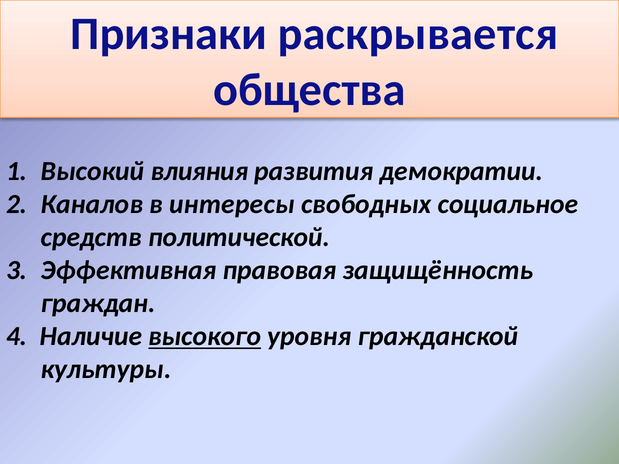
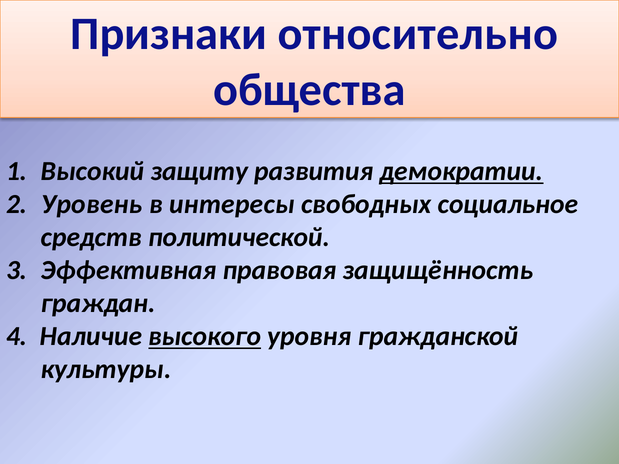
раскрывается: раскрывается -> относительно (418, 34)
влияния: влияния -> защиту (199, 171)
демократии underline: none -> present (461, 171)
Каналов: Каналов -> Уровень (92, 204)
